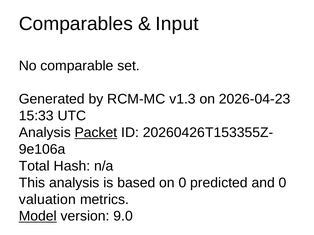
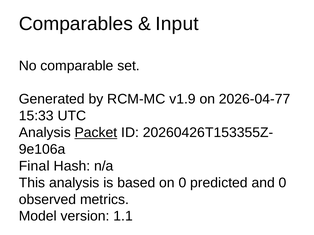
v1.3: v1.3 -> v1.9 (182, 99)
2026-04-23: 2026-04-23 -> 2026-04-77 (255, 99)
Total: Total -> Final (34, 166)
valuation: valuation -> observed (47, 200)
Model underline: present -> none (38, 217)
9.0: 9.0 -> 1.1 (123, 217)
